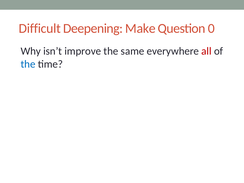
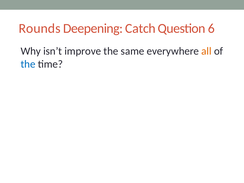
Difficult: Difficult -> Rounds (40, 28)
Make: Make -> Catch (140, 28)
0: 0 -> 6 (211, 28)
all colour: red -> orange (206, 51)
